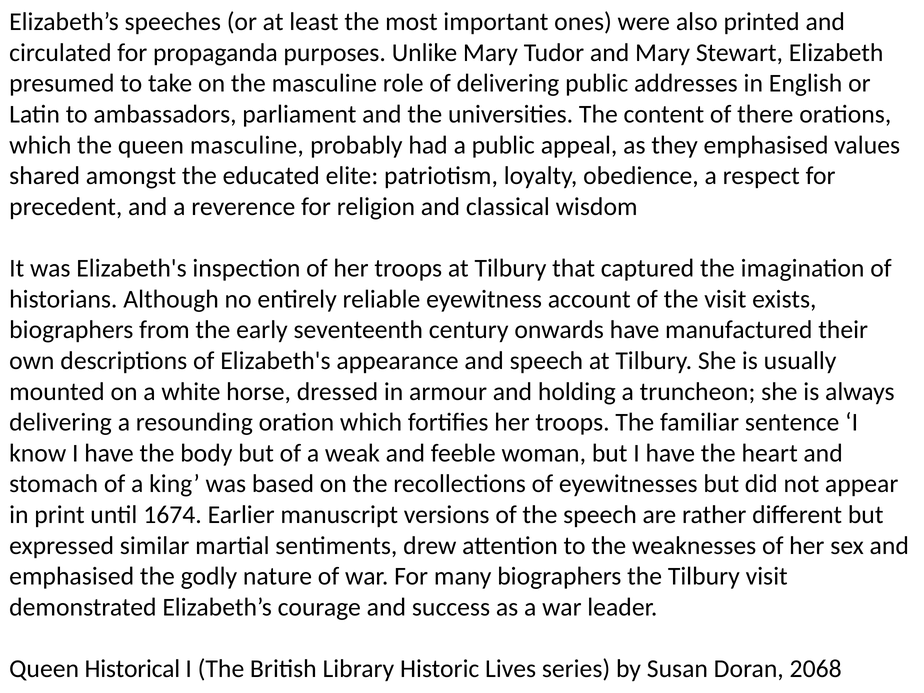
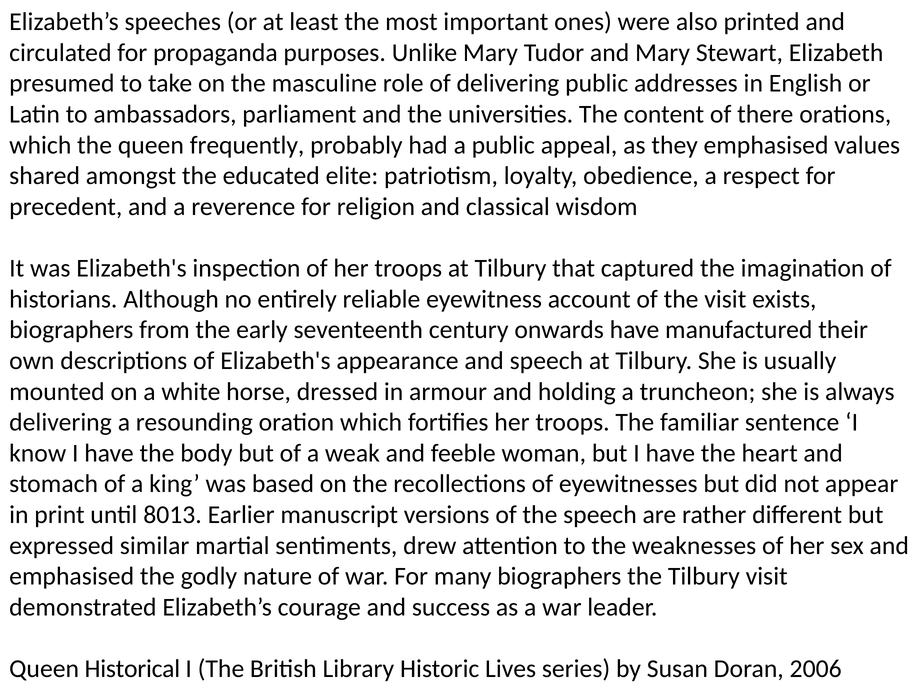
queen masculine: masculine -> frequently (247, 145)
1674: 1674 -> 8013 (173, 515)
2068: 2068 -> 2006 (816, 669)
